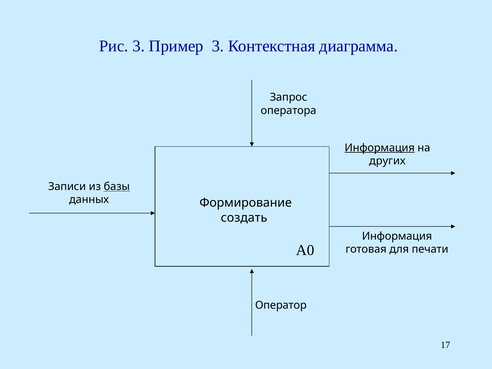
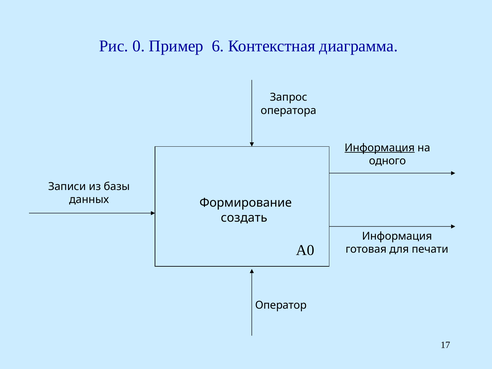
Рис 3: 3 -> 0 (139, 46)
Пример 3: 3 -> 6 (218, 46)
других: других -> одного (387, 161)
базы underline: present -> none (117, 186)
